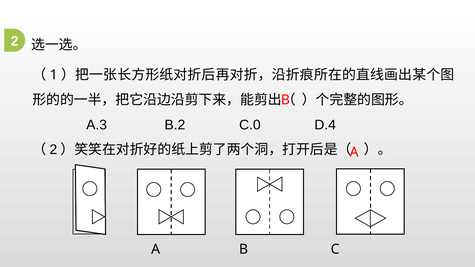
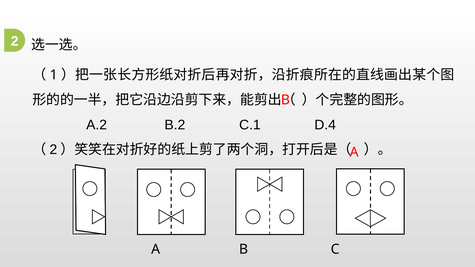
A.3: A.3 -> A.2 (97, 125)
C.0: C.0 -> C.1 (250, 125)
